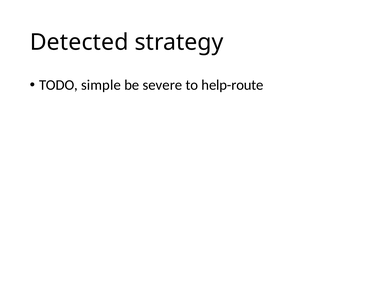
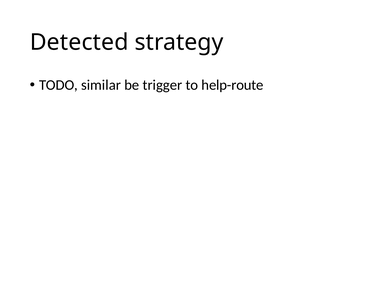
simple: simple -> similar (101, 85)
severe: severe -> trigger (162, 85)
